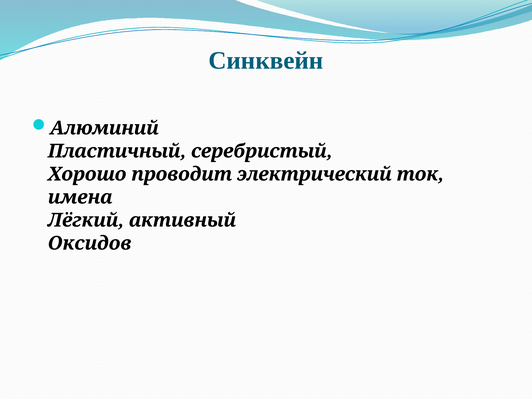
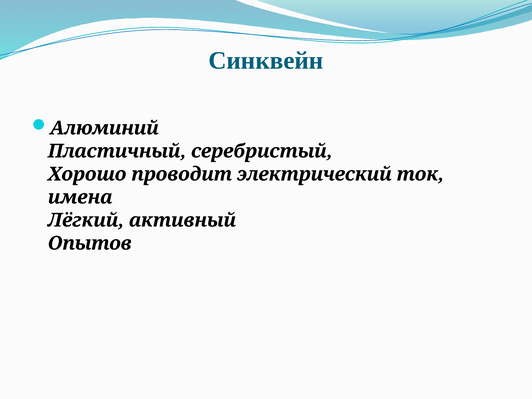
Оксидов: Оксидов -> Опытов (90, 243)
